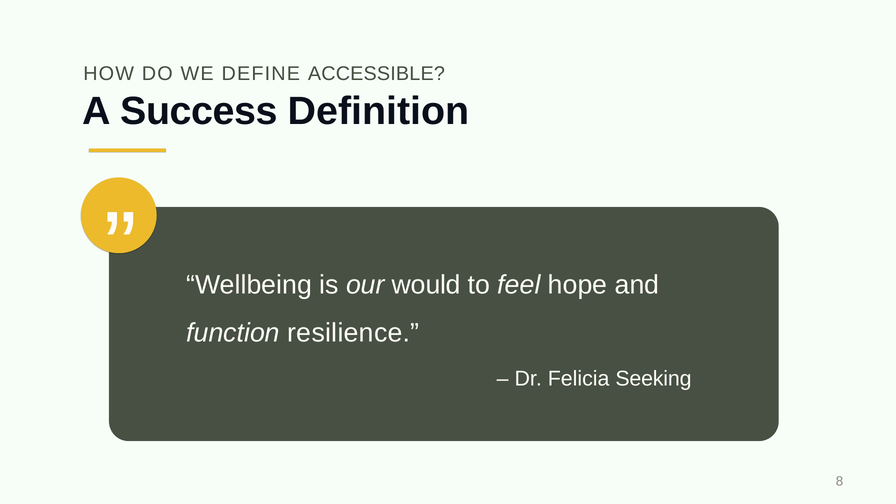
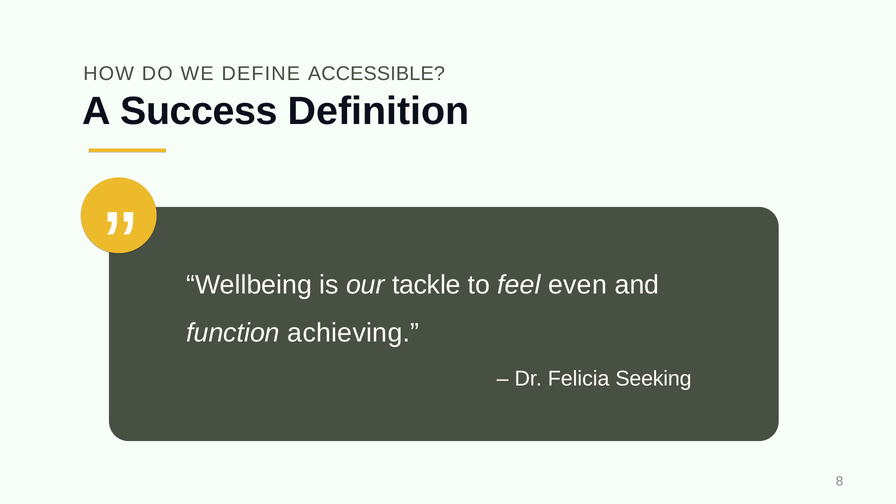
would: would -> tackle (426, 285)
hope: hope -> even (577, 285)
resilience: resilience -> achieving (353, 333)
